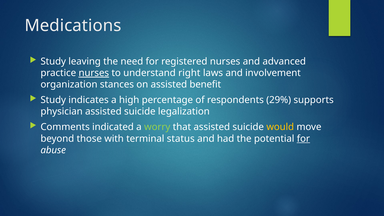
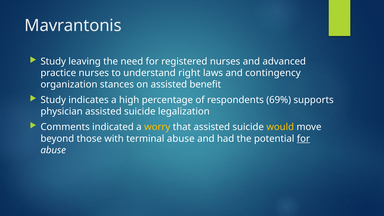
Medications: Medications -> Mavrantonis (73, 26)
nurses underline: present -> none (94, 73)
involvement: involvement -> contingency (273, 73)
29%: 29% -> 69% (279, 100)
worry colour: light green -> yellow (157, 127)
terminal status: status -> abuse (181, 139)
